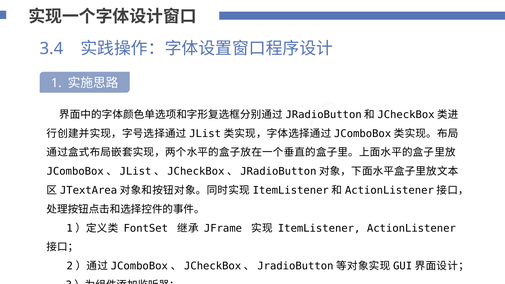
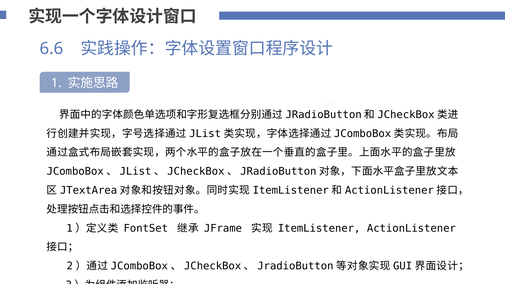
3.4: 3.4 -> 6.6 (51, 49)
